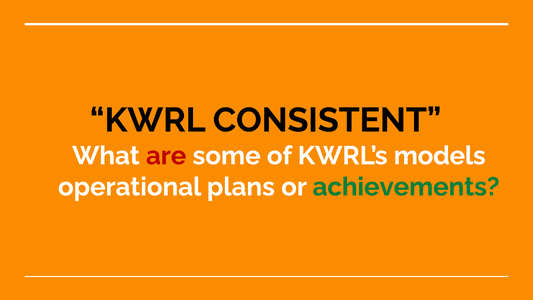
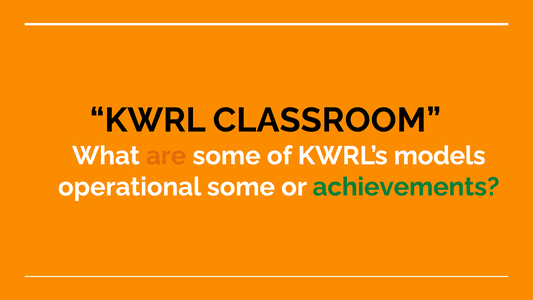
CONSISTENT: CONSISTENT -> CLASSROOM (327, 120)
are colour: red -> orange (166, 156)
operational plans: plans -> some (241, 187)
